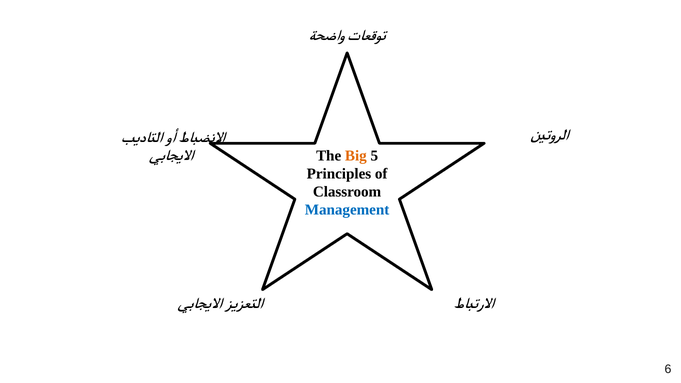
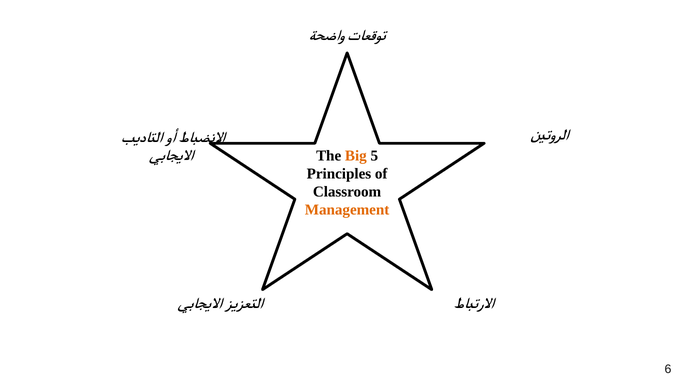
Management colour: blue -> orange (347, 210)
